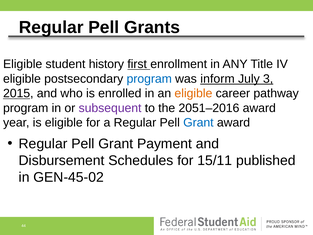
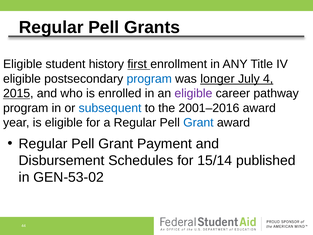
inform: inform -> longer (217, 79)
3: 3 -> 4 (268, 79)
eligible colour: orange -> purple (193, 93)
subsequent colour: purple -> blue (110, 108)
2051–2016: 2051–2016 -> 2001–2016 (209, 108)
15/11: 15/11 -> 15/14 (215, 160)
GEN-45-02: GEN-45-02 -> GEN-53-02 (69, 177)
